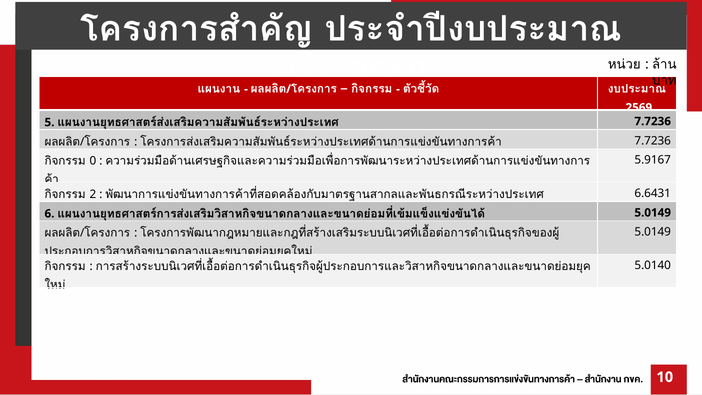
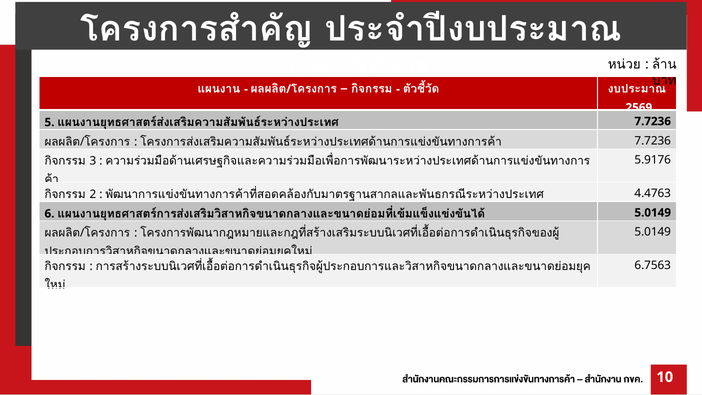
5.9167: 5.9167 -> 5.9176 (653, 160)
0: 0 -> 3 (93, 161)
6.6431: 6.6431 -> 4.4763 (653, 193)
5.0140: 5.0140 -> 6.7563 (653, 265)
